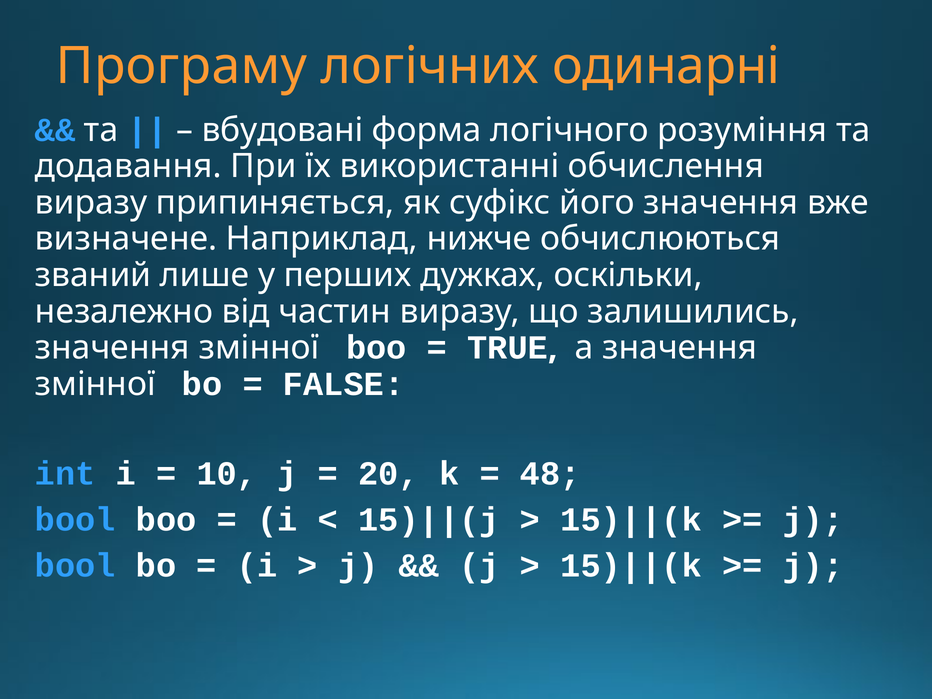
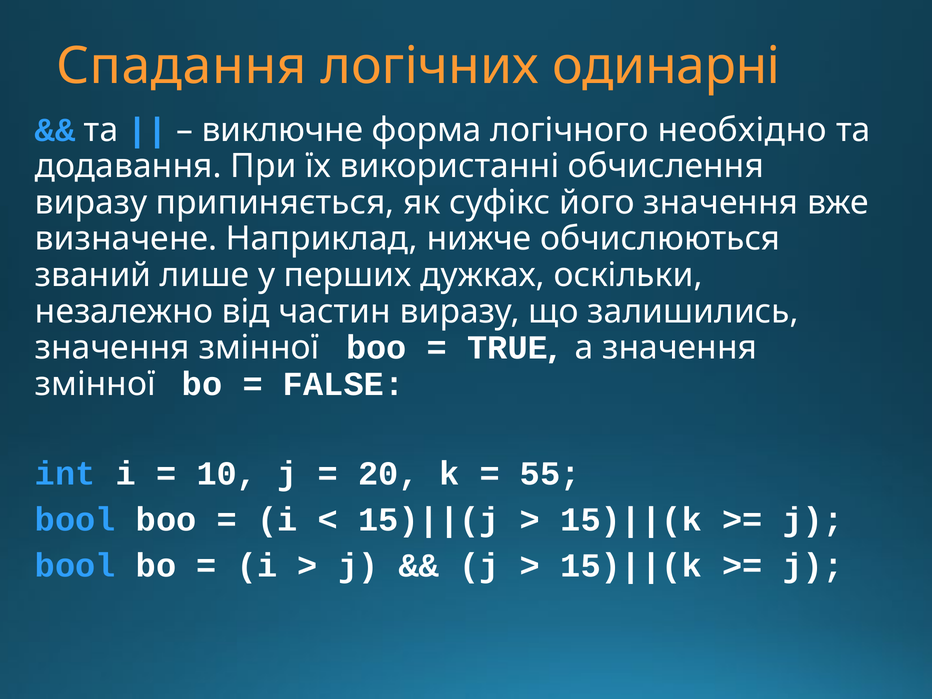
Програму: Програму -> Спадання (181, 66)
вбудовані: вбудовані -> виключне (283, 130)
розуміння: розуміння -> необхідно (742, 130)
48: 48 -> 55 (550, 473)
